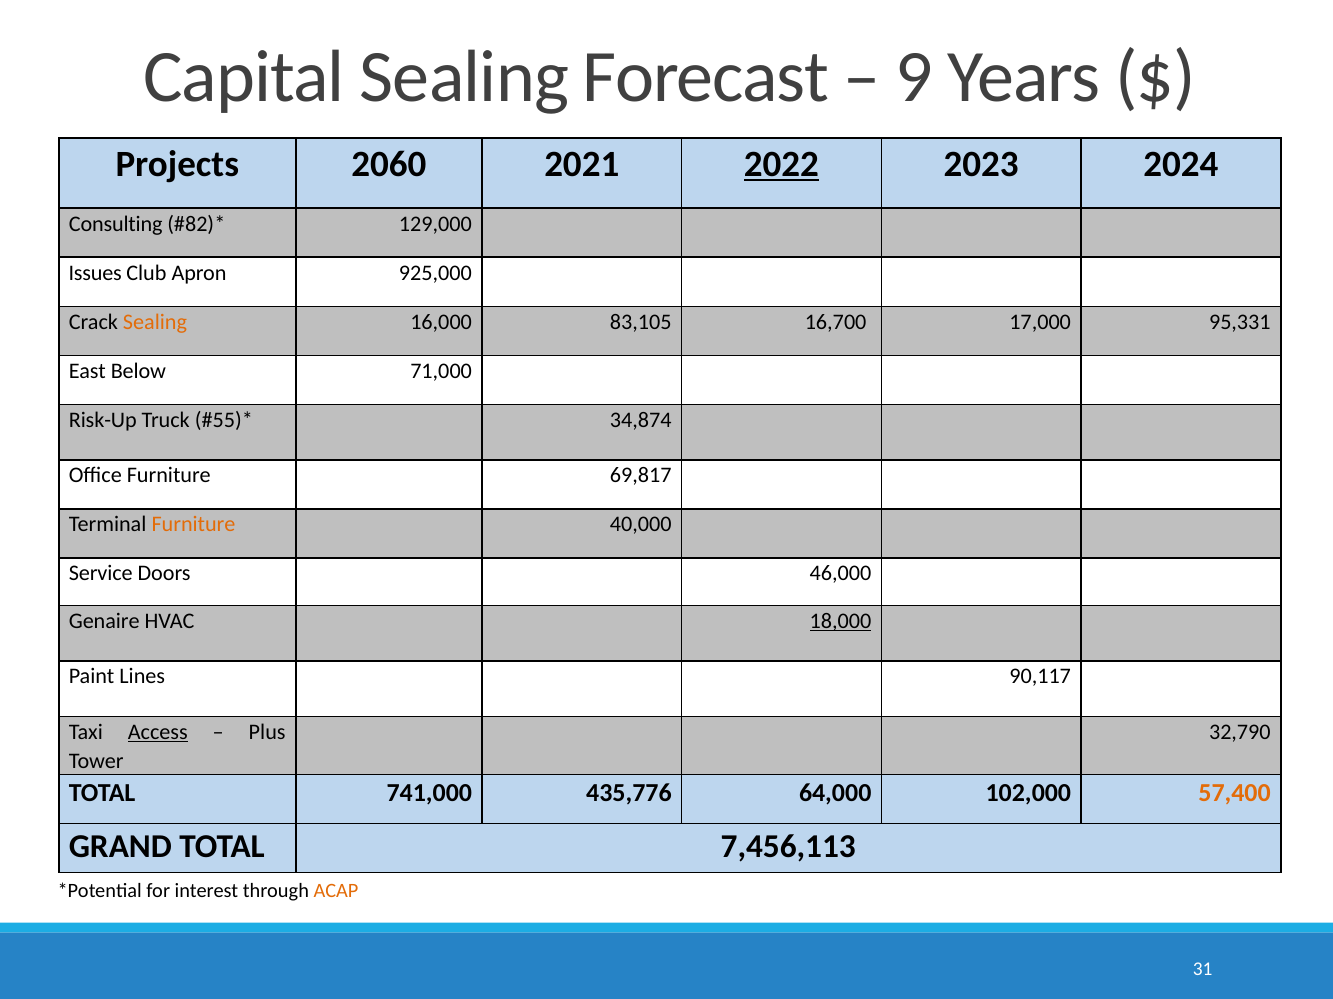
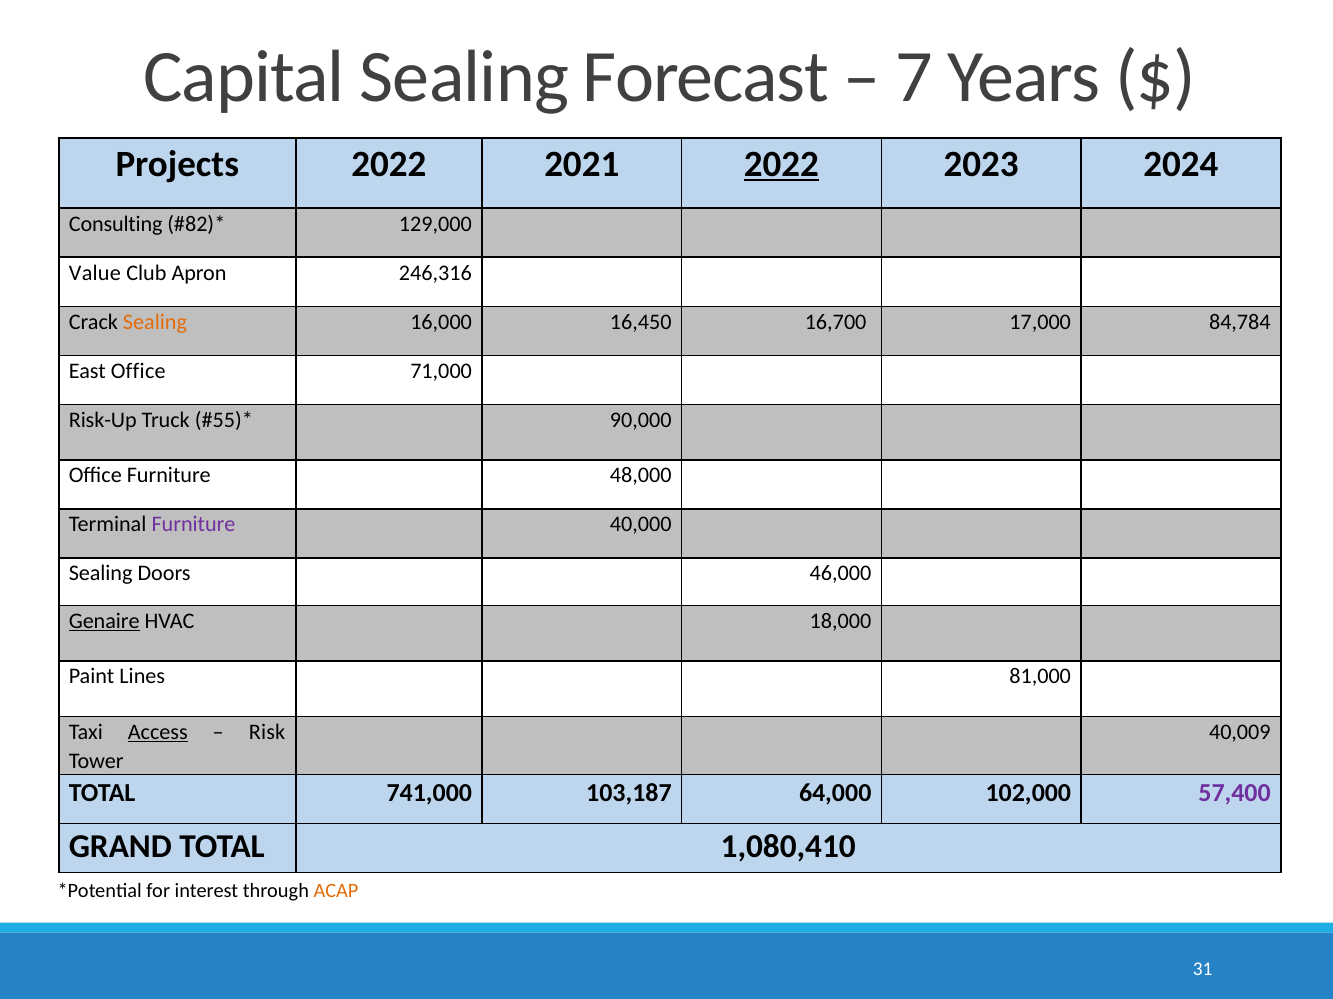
9: 9 -> 7 (914, 77)
Projects 2060: 2060 -> 2022 (389, 164)
Issues: Issues -> Value (95, 273)
925,000: 925,000 -> 246,316 (435, 273)
83,105: 83,105 -> 16,450 (641, 322)
95,331: 95,331 -> 84,784 (1240, 322)
East Below: Below -> Office (138, 371)
34,874: 34,874 -> 90,000 (641, 420)
69,817: 69,817 -> 48,000 (641, 476)
Furniture colour: orange -> purple (193, 525)
Service: Service -> Sealing (101, 574)
Genaire underline: none -> present (104, 622)
18,000 underline: present -> none (840, 622)
90,117: 90,117 -> 81,000 (1040, 677)
Plus: Plus -> Risk (267, 733)
32,790: 32,790 -> 40,009 (1240, 733)
435,776: 435,776 -> 103,187 (629, 793)
57,400 colour: orange -> purple (1235, 793)
7,456,113: 7,456,113 -> 1,080,410 (788, 848)
